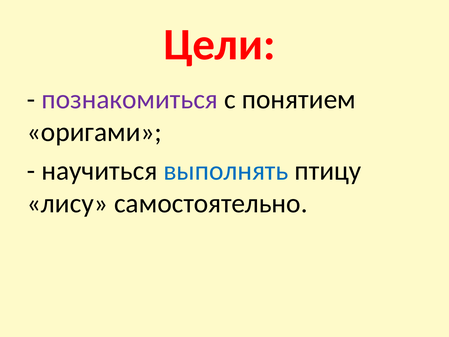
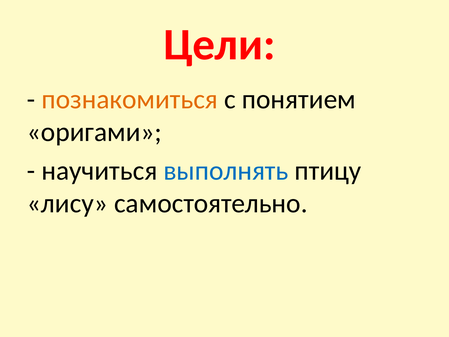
познакомиться colour: purple -> orange (130, 99)
